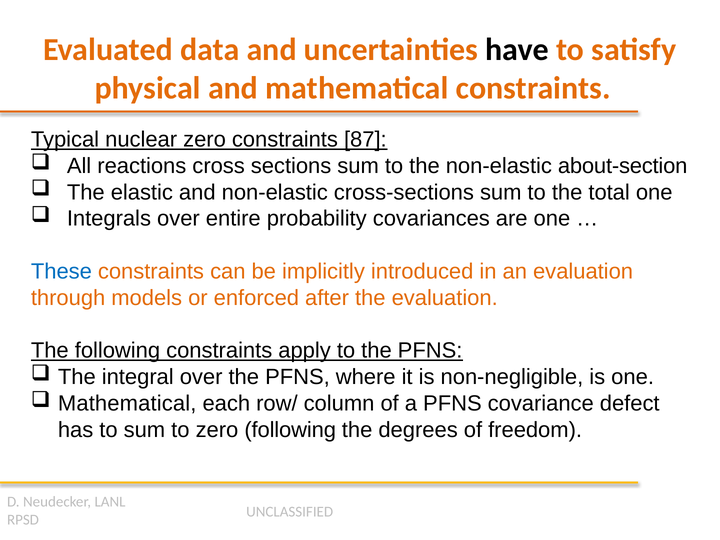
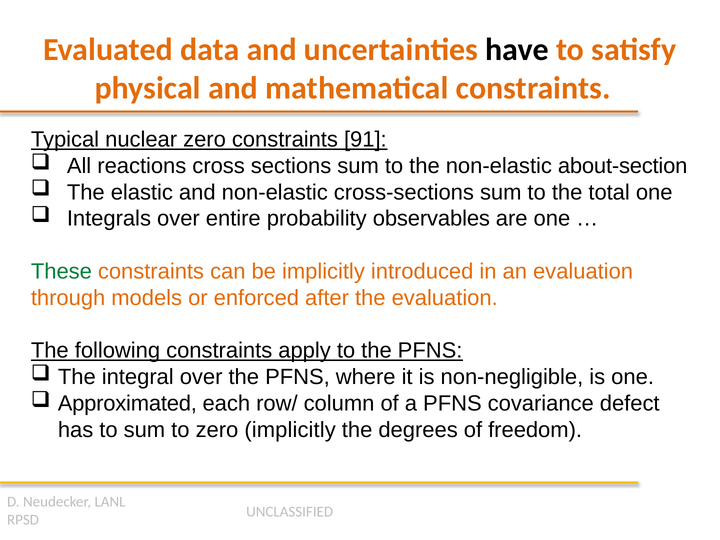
87: 87 -> 91 (365, 140)
covariances: covariances -> observables (431, 219)
These colour: blue -> green (61, 271)
Mathematical: Mathematical -> Approximated (127, 403)
zero following: following -> implicitly (290, 430)
